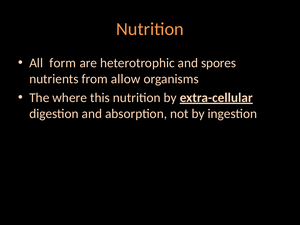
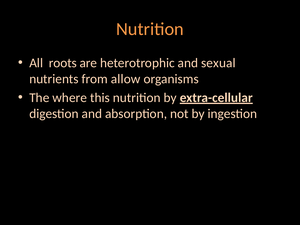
form: form -> roots (63, 63)
spores: spores -> sexual (218, 63)
